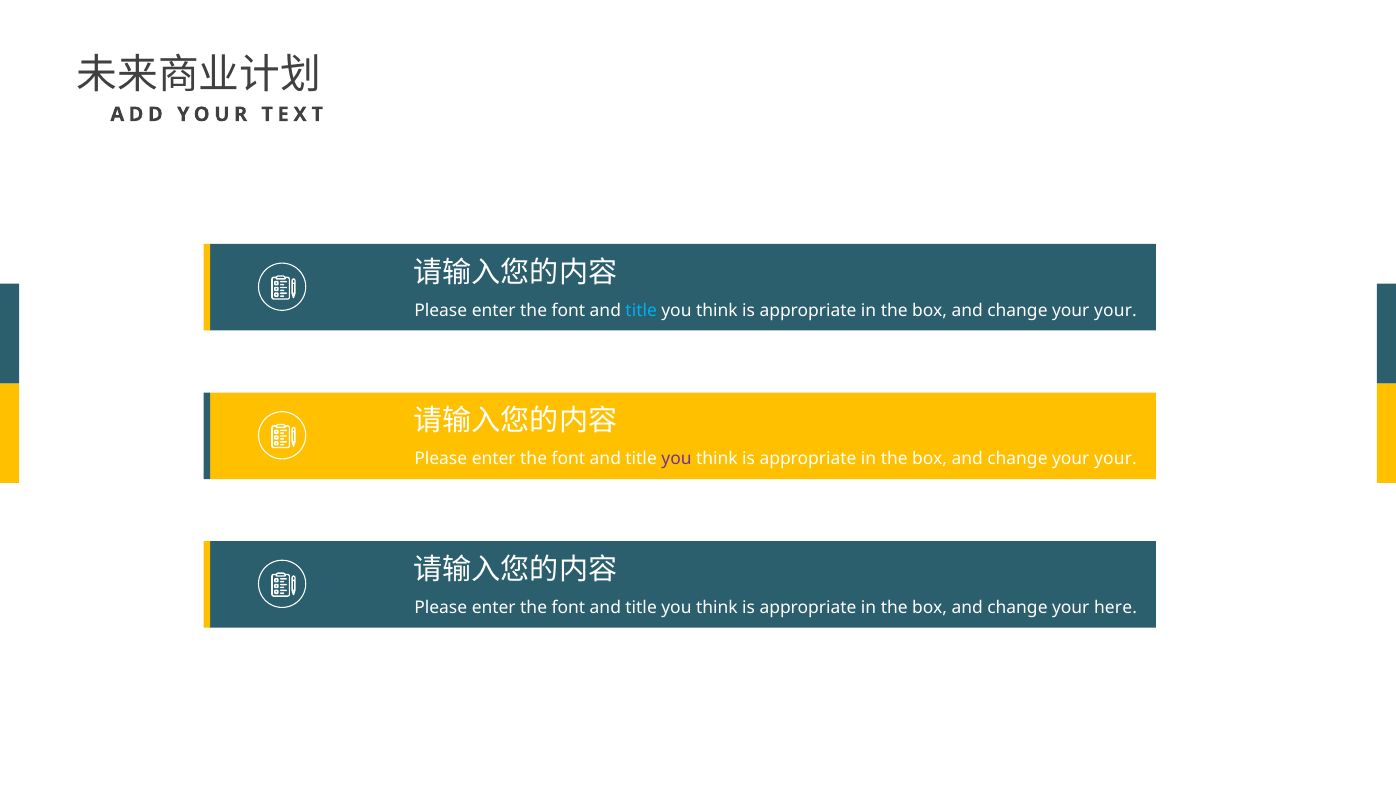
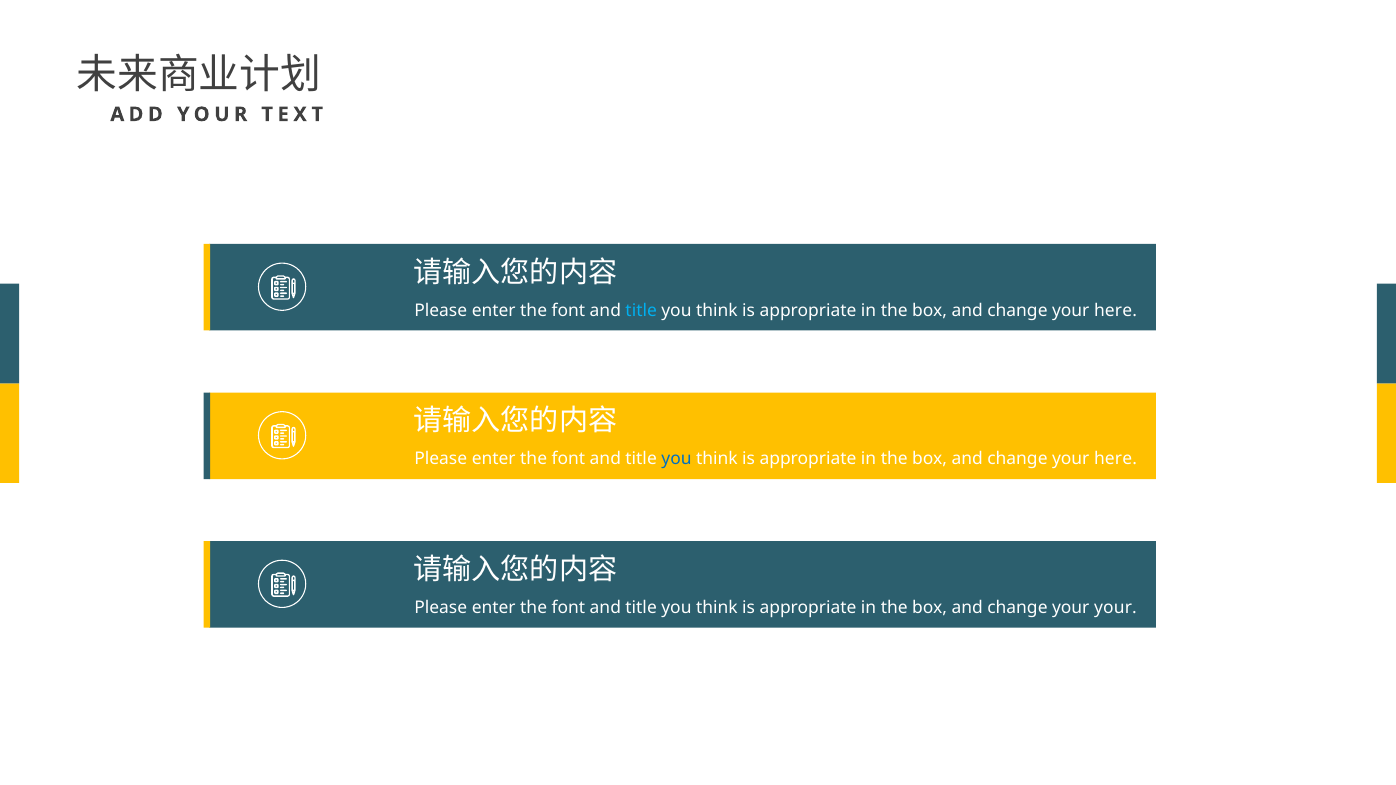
your: your -> here (1116, 311)
you colour: purple -> blue (676, 459)
your: your -> here (1116, 459)
your here: here -> your (1115, 608)
